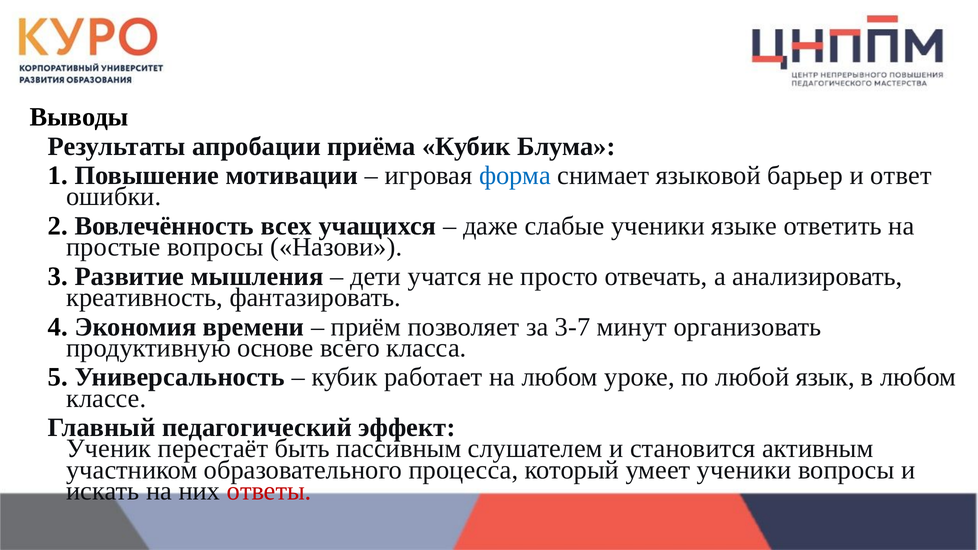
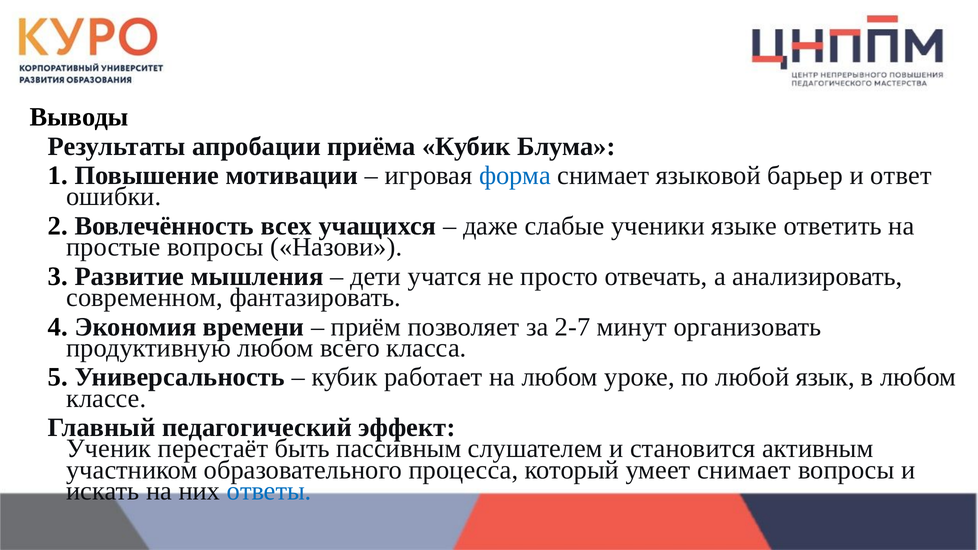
креативность: креативность -> современном (145, 298)
3-7: 3-7 -> 2-7 (573, 327)
продуктивную основе: основе -> любом (275, 348)
умеет ученики: ученики -> снимает (744, 470)
ответы colour: red -> blue (269, 491)
